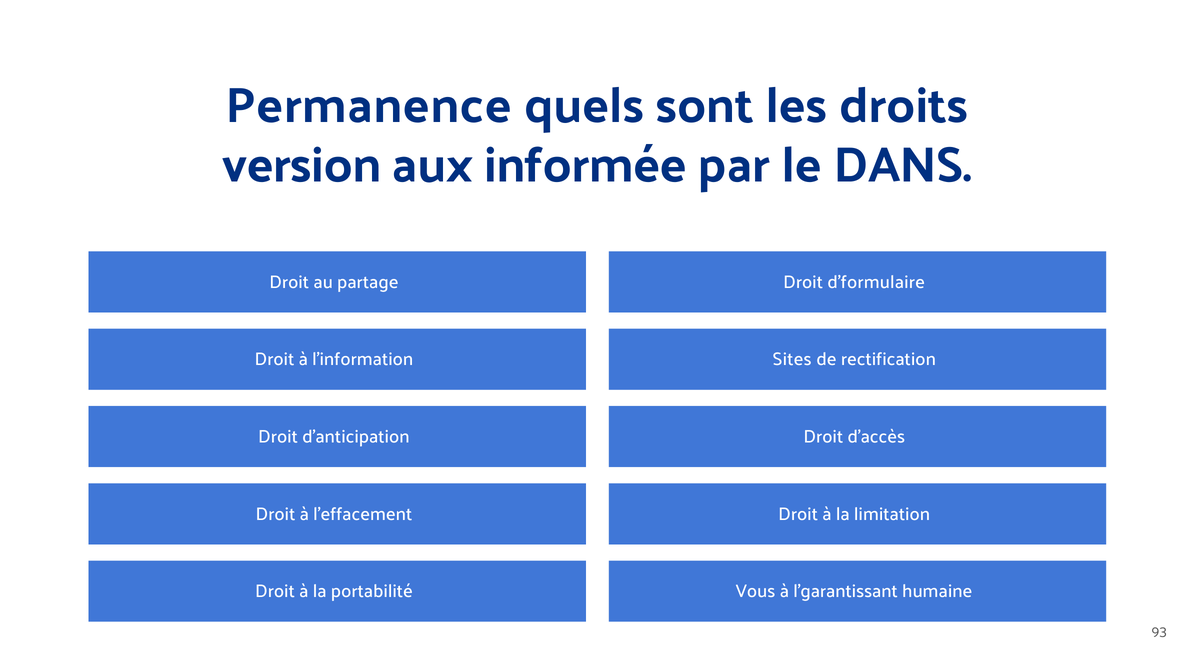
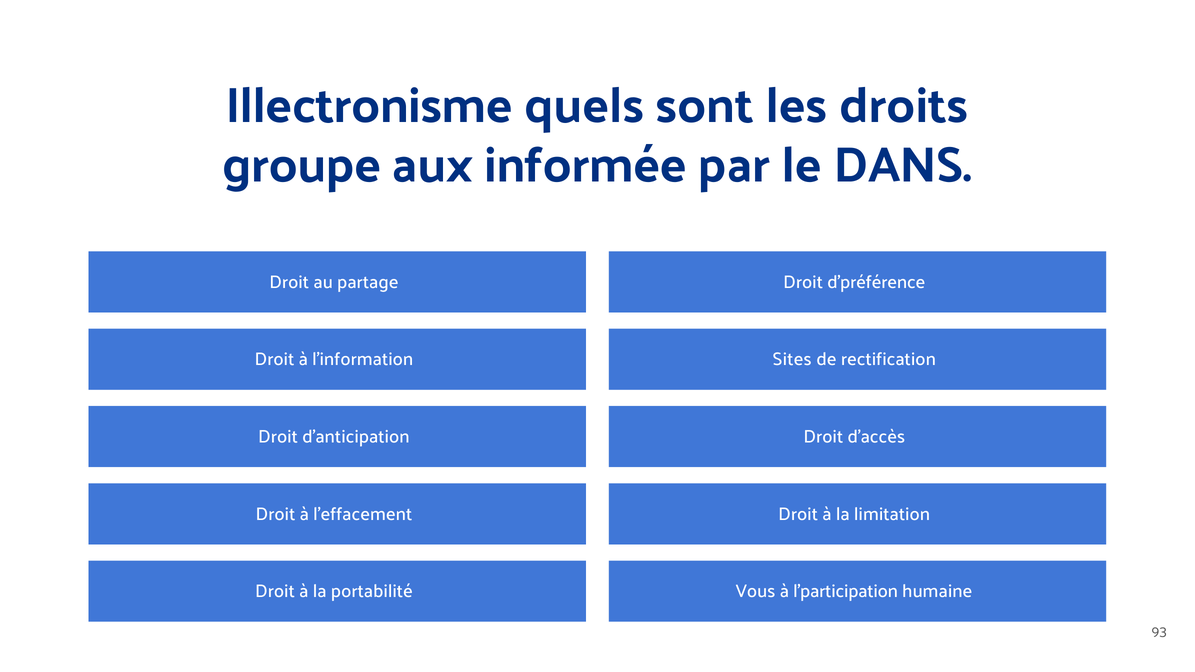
Permanence: Permanence -> Illectronisme (369, 106)
version: version -> groupe (302, 165)
d'formulaire: d'formulaire -> d'préférence (876, 282)
l'garantissant: l'garantissant -> l'participation (846, 592)
